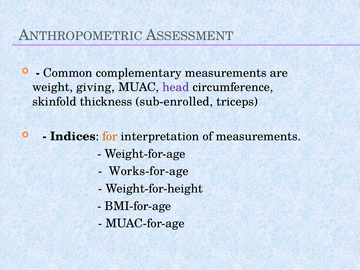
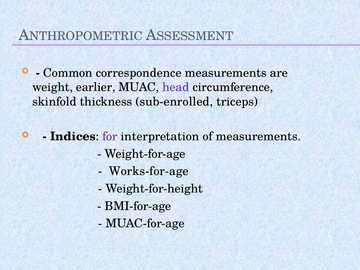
complementary: complementary -> correspondence (139, 73)
giving: giving -> earlier (96, 87)
for colour: orange -> purple (110, 136)
